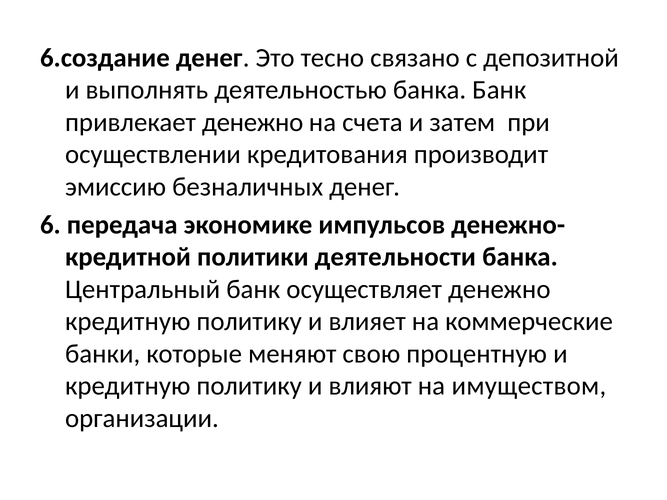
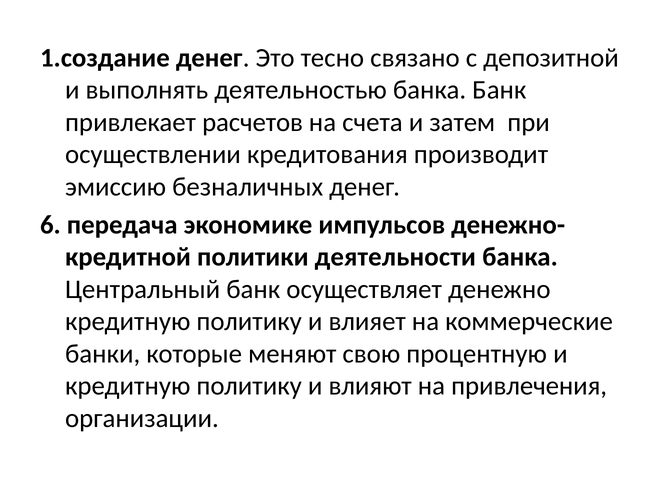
6.создание: 6.создание -> 1.создание (105, 58)
привлекает денежно: денежно -> расчетов (253, 122)
имуществом: имуществом -> привлечения (529, 386)
